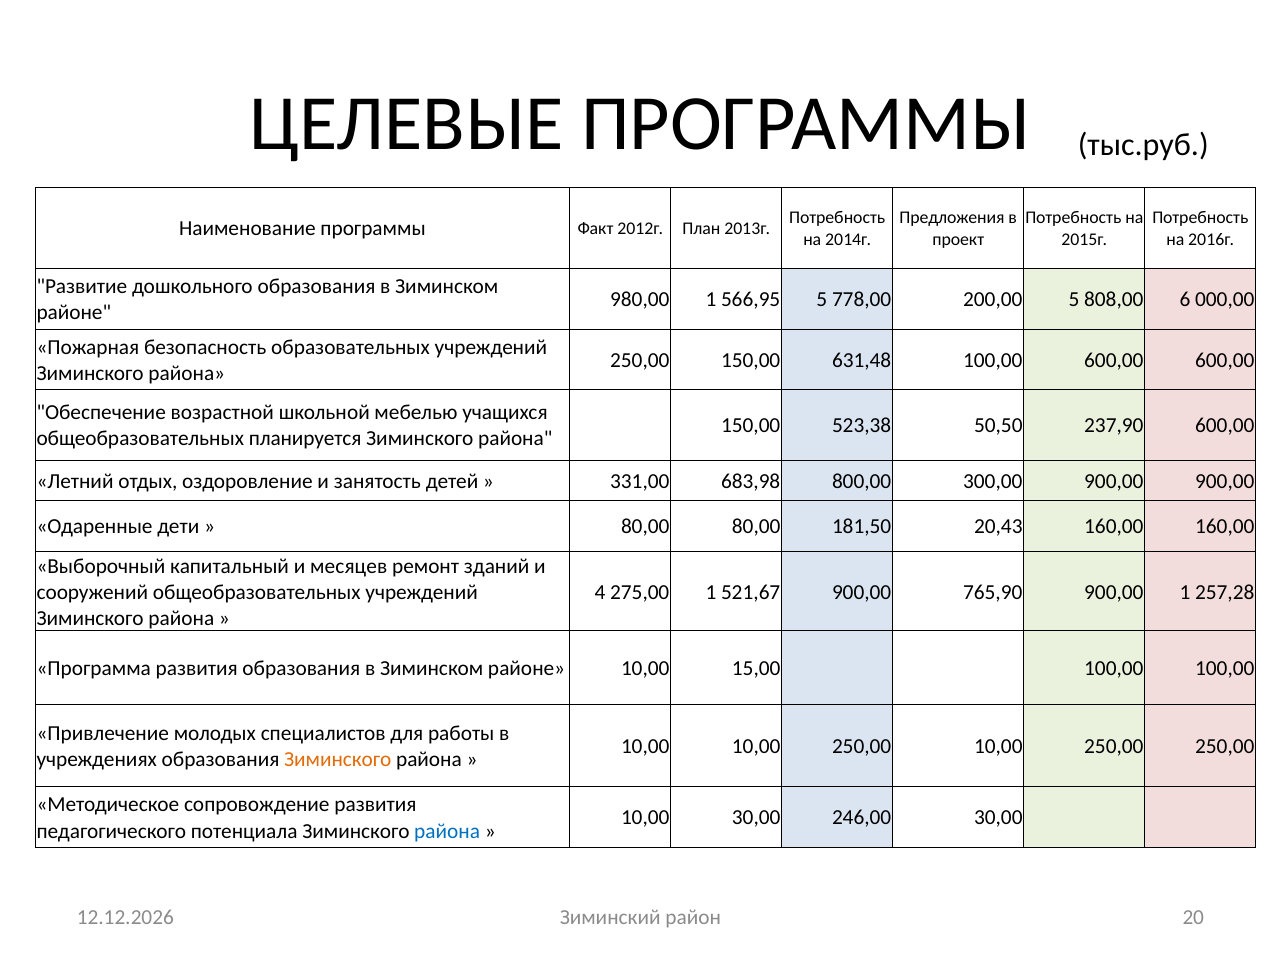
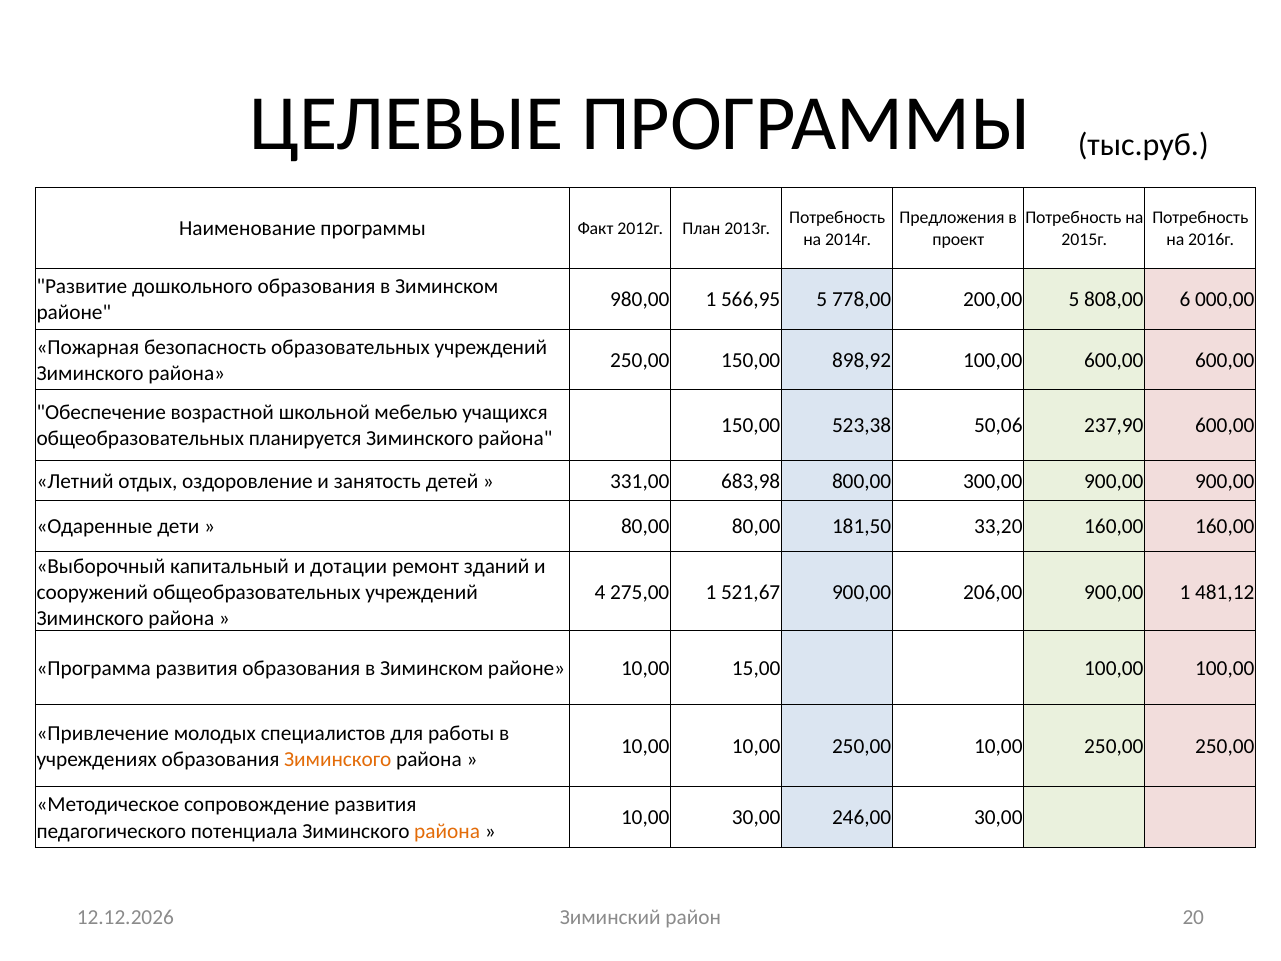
631,48: 631,48 -> 898,92 (862, 360)
50,50: 50,50 -> 50,06 (998, 426)
20,43: 20,43 -> 33,20 (998, 527)
месяцев: месяцев -> дотации (349, 566)
765,90: 765,90 -> 206,00 (993, 592)
257,28: 257,28 -> 481,12 (1225, 592)
района colour: blue -> orange (447, 831)
